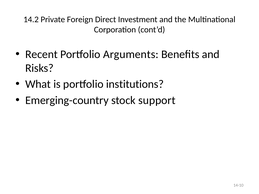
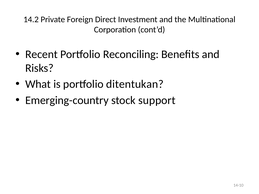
Arguments: Arguments -> Reconciling (131, 54)
institutions: institutions -> ditentukan (135, 84)
